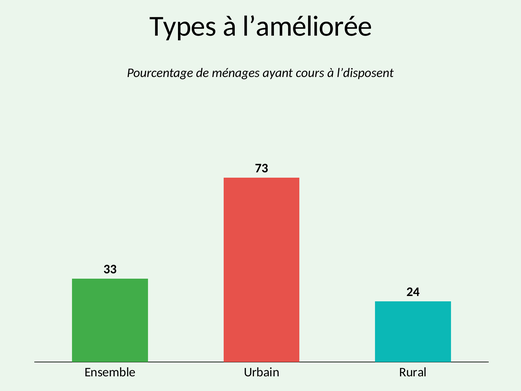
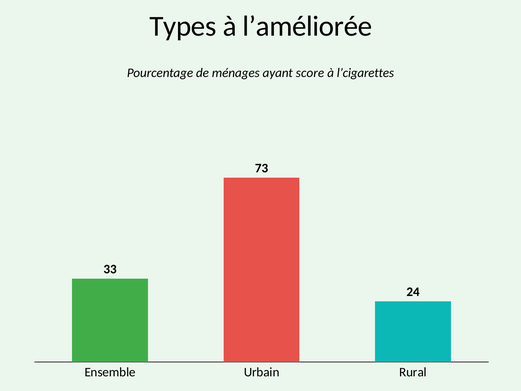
cours: cours -> score (310, 73)
l’disposent: l’disposent -> l’cigarettes (365, 73)
